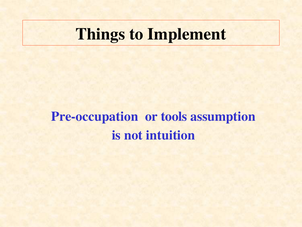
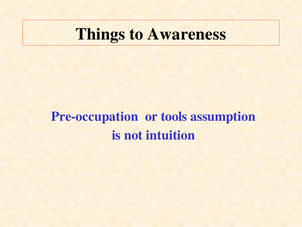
Implement: Implement -> Awareness (187, 34)
